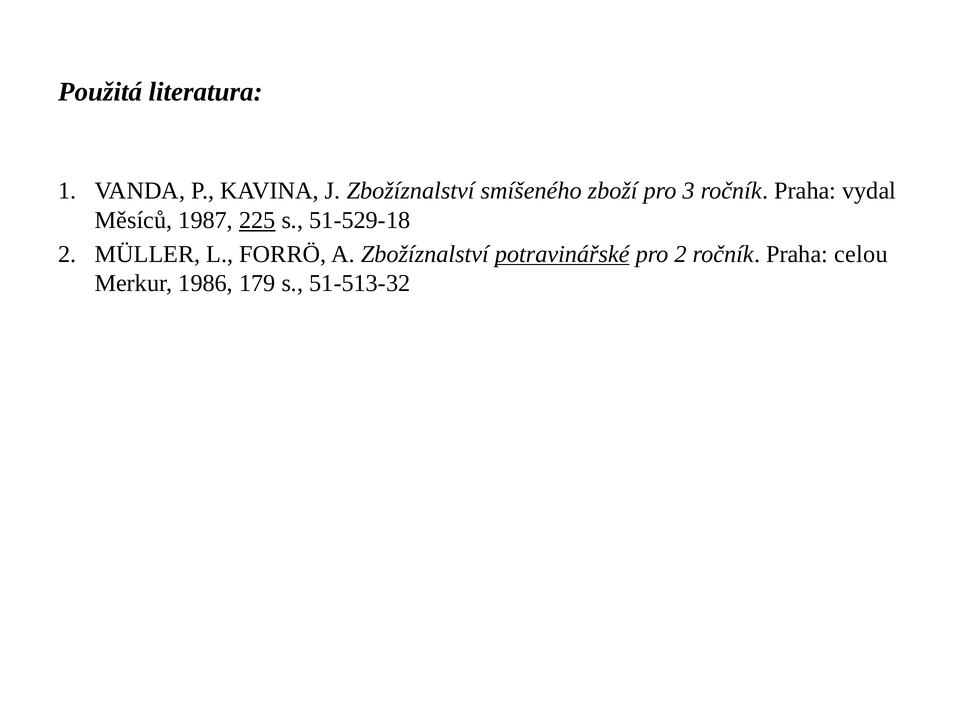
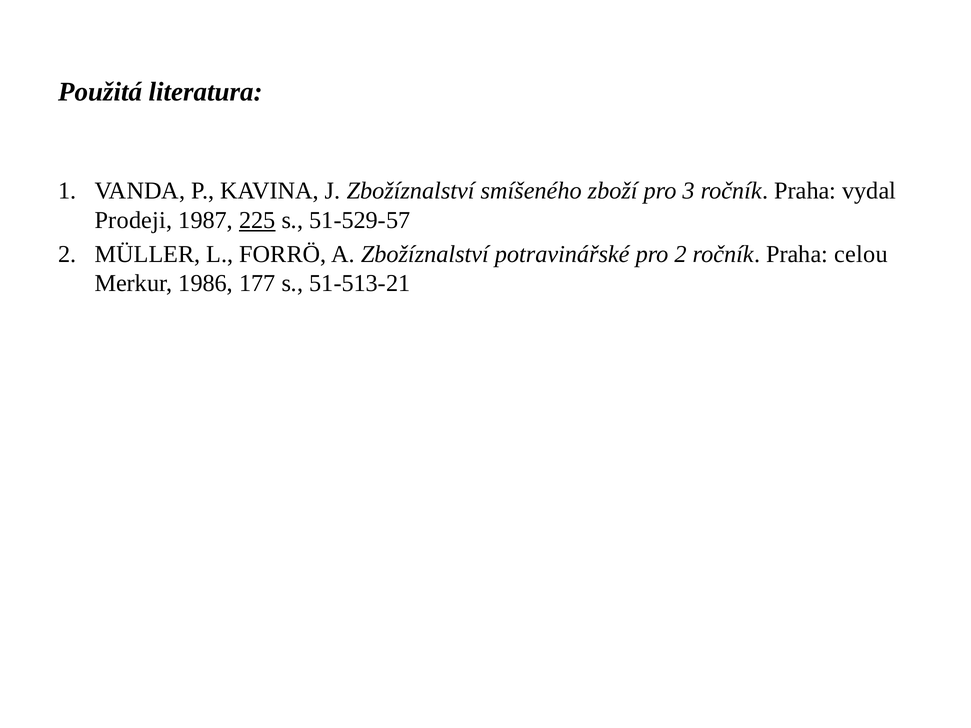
Měsíců: Měsíců -> Prodeji (133, 220)
51-529-18: 51-529-18 -> 51-529-57 (360, 220)
potravinářské underline: present -> none (562, 254)
179: 179 -> 177 (257, 283)
51-513-32: 51-513-32 -> 51-513-21 (360, 283)
